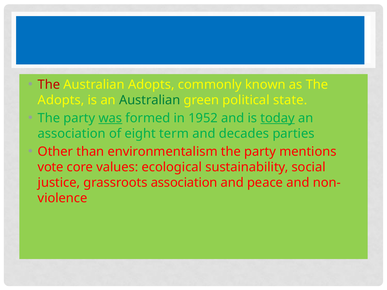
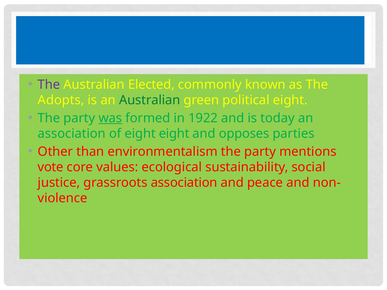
The colour: red -> purple (49, 85)
Australian Adopts: Adopts -> Elected (151, 85)
political state: state -> eight (290, 100)
1952: 1952 -> 1922 (203, 118)
today underline: present -> none (278, 118)
eight term: term -> eight (174, 134)
decades: decades -> opposes (244, 134)
